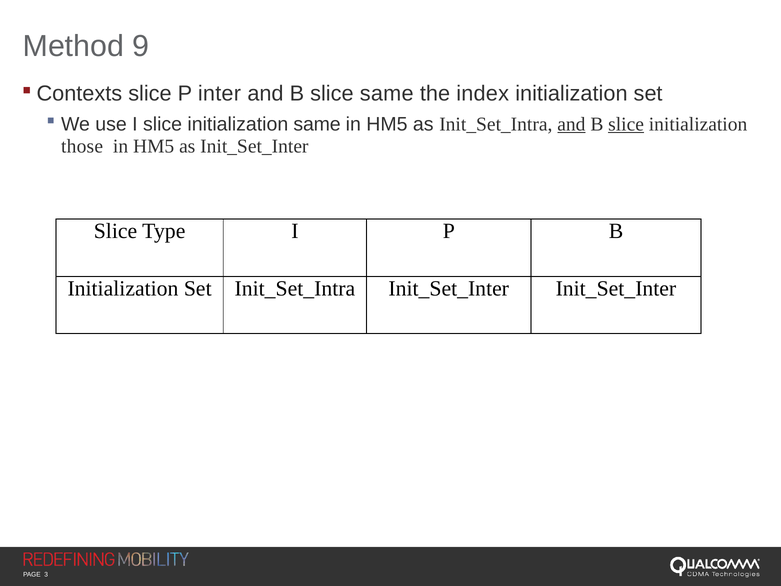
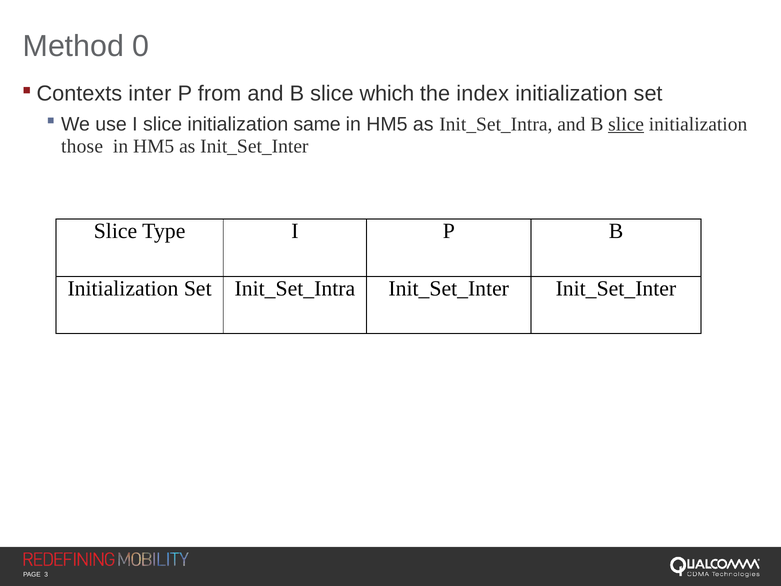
9: 9 -> 0 (141, 46)
slice: slice -> inter (150, 94)
inter: inter -> from (220, 94)
slice same: same -> which (387, 94)
and underline: present -> none (571, 124)
